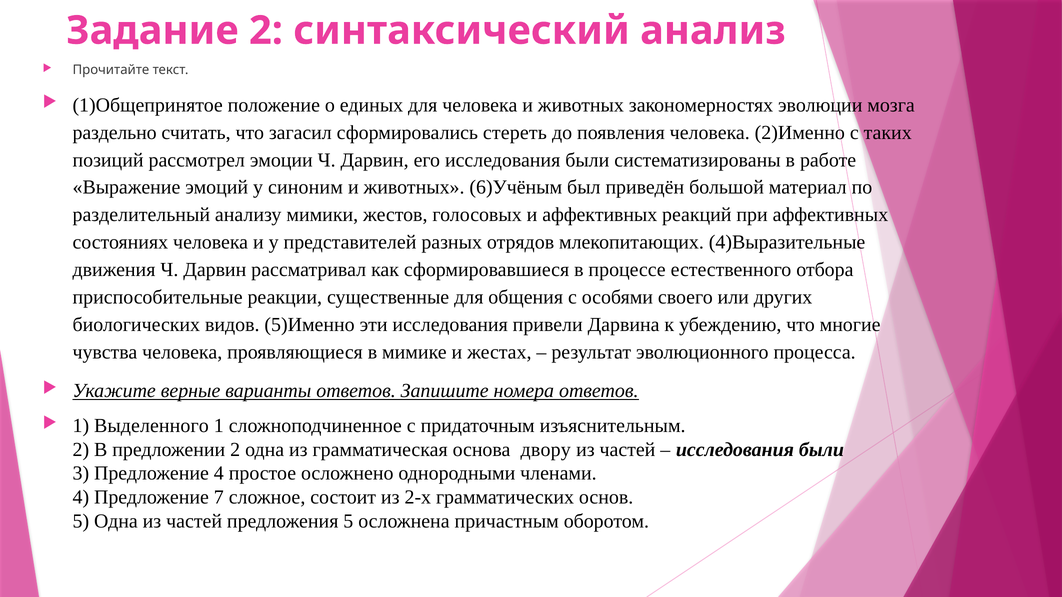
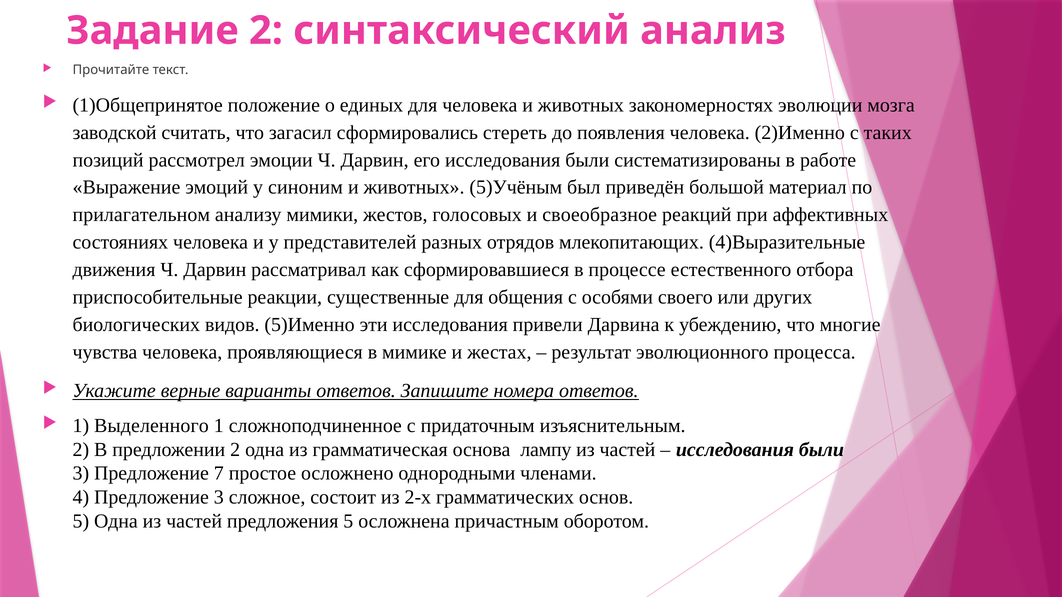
раздельно: раздельно -> заводской (115, 133)
6)Учёным: 6)Учёным -> 5)Учёным (516, 188)
разделительный: разделительный -> прилагательном (141, 215)
и аффективных: аффективных -> своеобразное (600, 215)
двору: двору -> лампу (546, 450)
Предложение 4: 4 -> 7 (219, 474)
Предложение 7: 7 -> 3 (219, 498)
